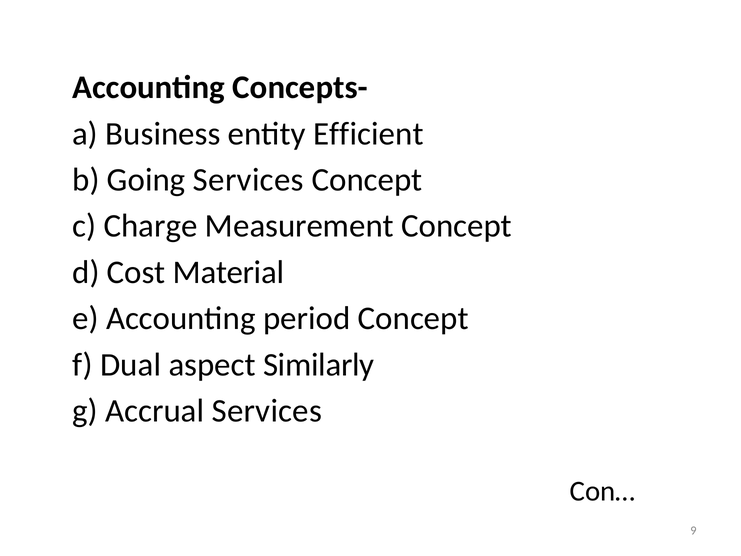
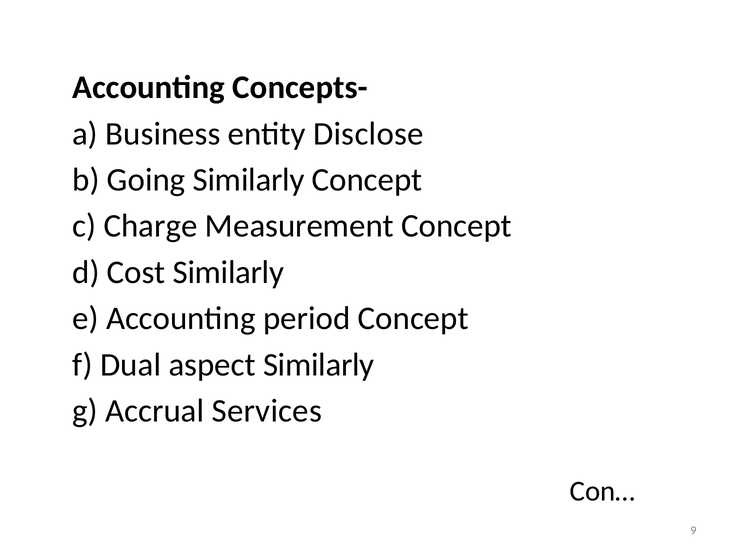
Efficient: Efficient -> Disclose (368, 134)
Going Services: Services -> Similarly (249, 180)
Cost Material: Material -> Similarly (228, 272)
